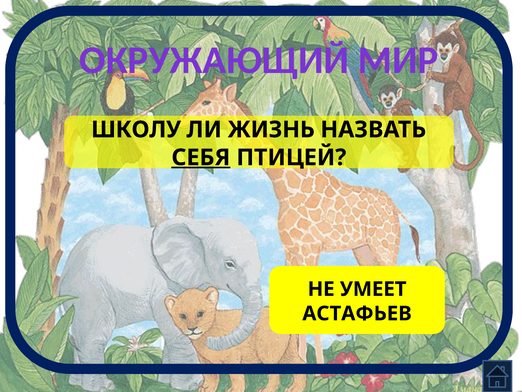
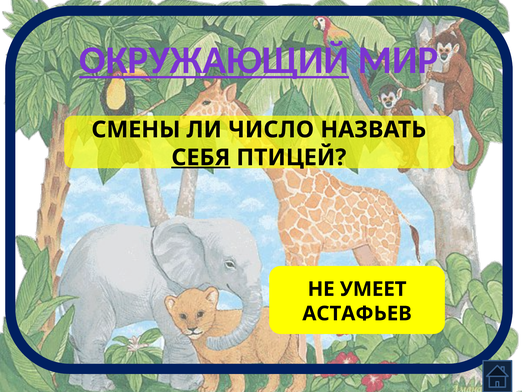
ОКРУЖАЮЩИЙ underline: none -> present (214, 60)
ШКОЛУ: ШКОЛУ -> СМЕНЫ (136, 129)
ЖИЗНЬ: ЖИЗНЬ -> ЧИСЛО (271, 129)
